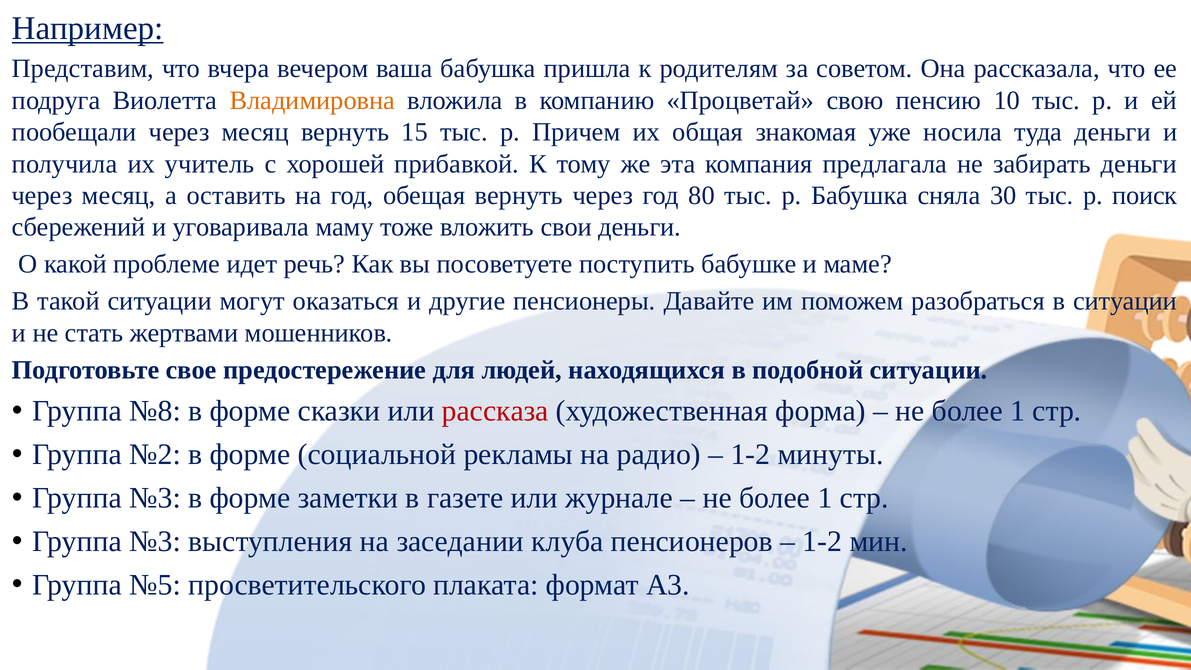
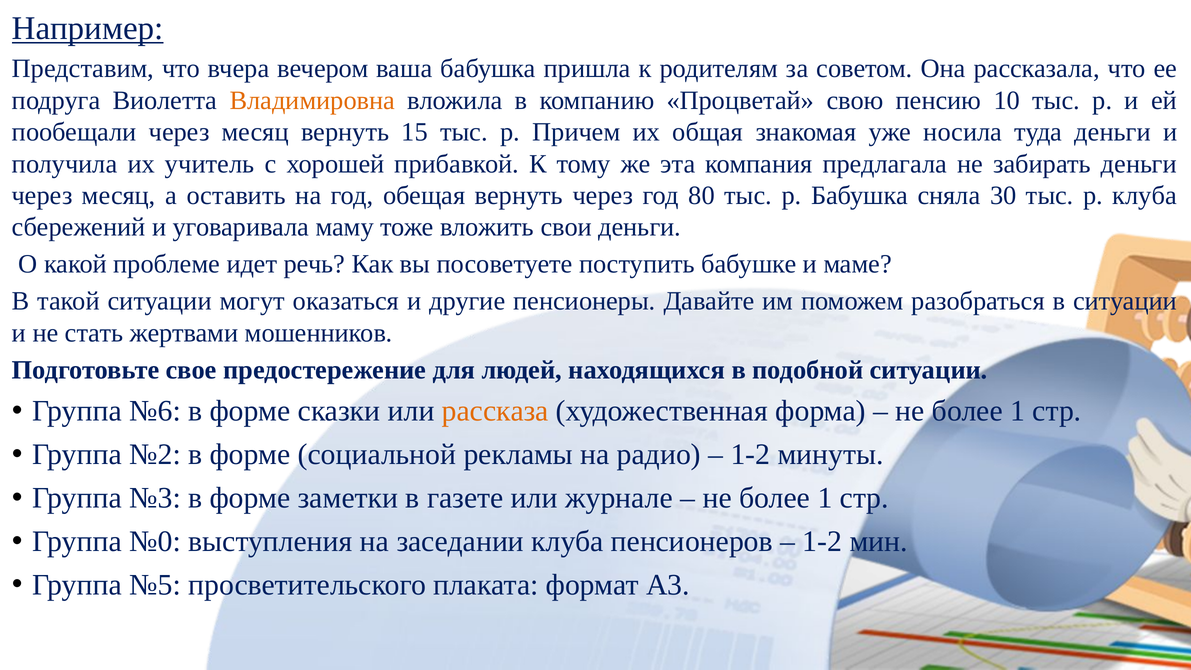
р поиск: поиск -> клуба (1145, 195)
№8: №8 -> №6 (155, 411)
рассказа colour: red -> orange (495, 411)
№3: №3 -> №0 (155, 541)
